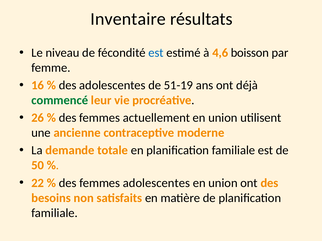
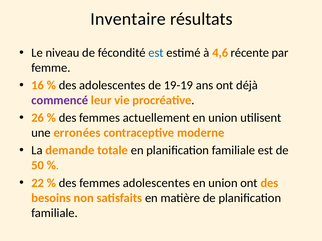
boisson: boisson -> récente (250, 53)
51-19: 51-19 -> 19-19 (178, 86)
commencé colour: green -> purple (60, 101)
ancienne: ancienne -> erronées (77, 133)
